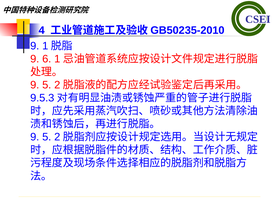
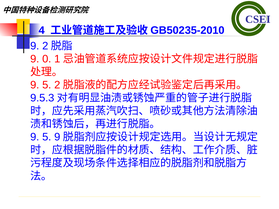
9 1: 1 -> 2 (45, 46)
6: 6 -> 0 (47, 59)
2: 2 -> 9 (57, 137)
